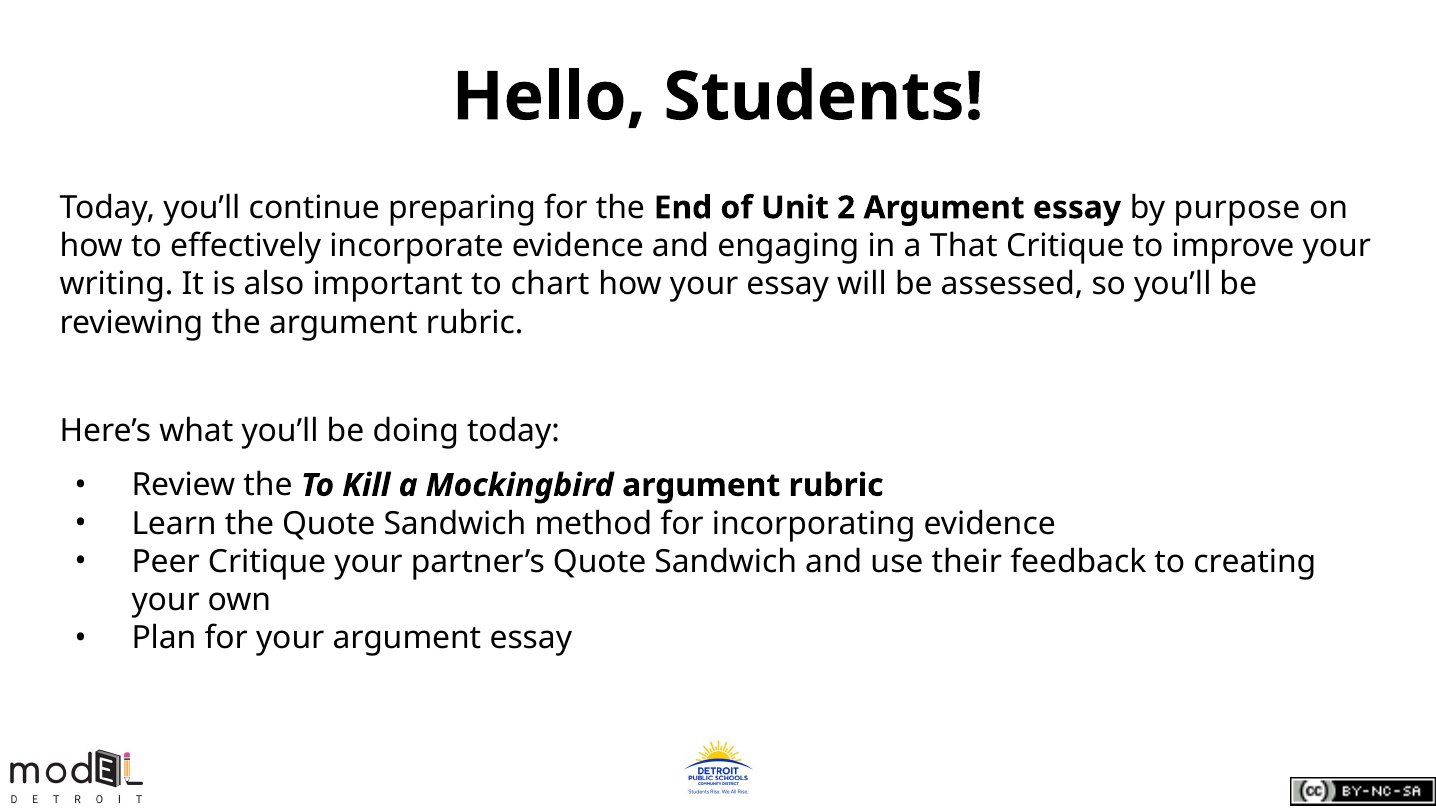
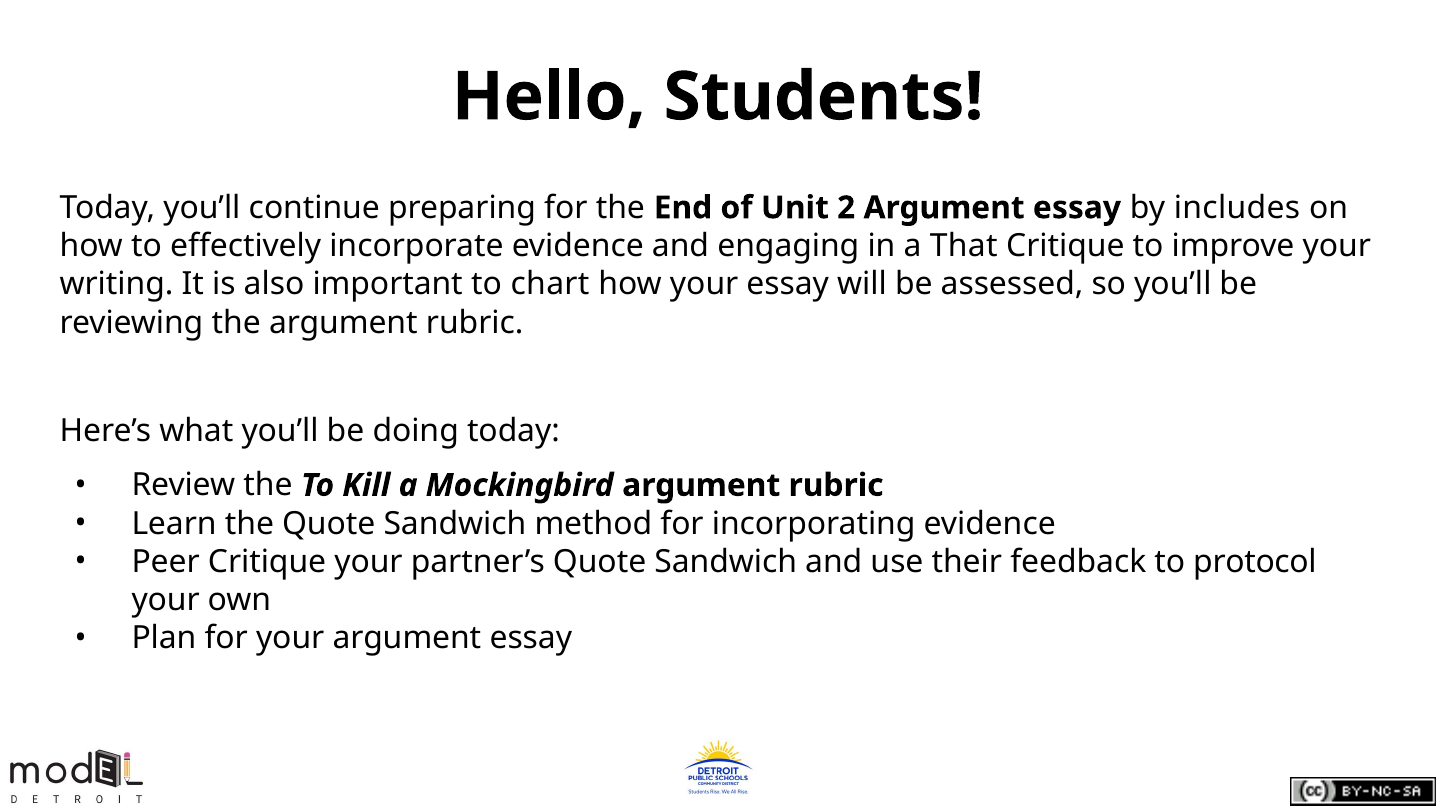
purpose: purpose -> includes (1237, 208)
creating: creating -> protocol (1255, 562)
